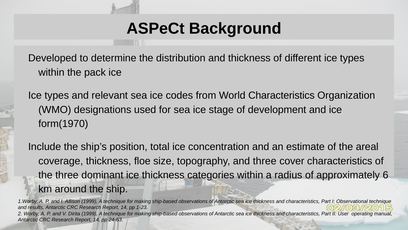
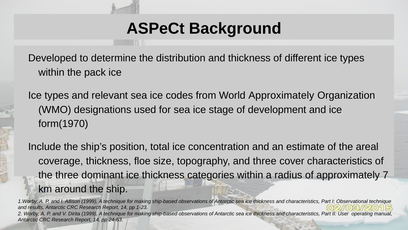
World Characteristics: Characteristics -> Approximately (281, 95)
6: 6 -> 7 (386, 175)
